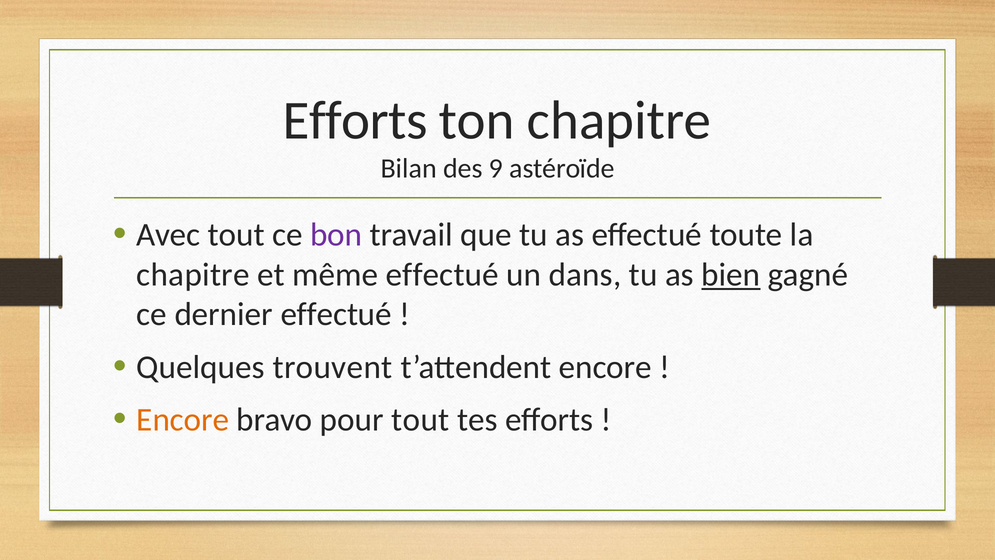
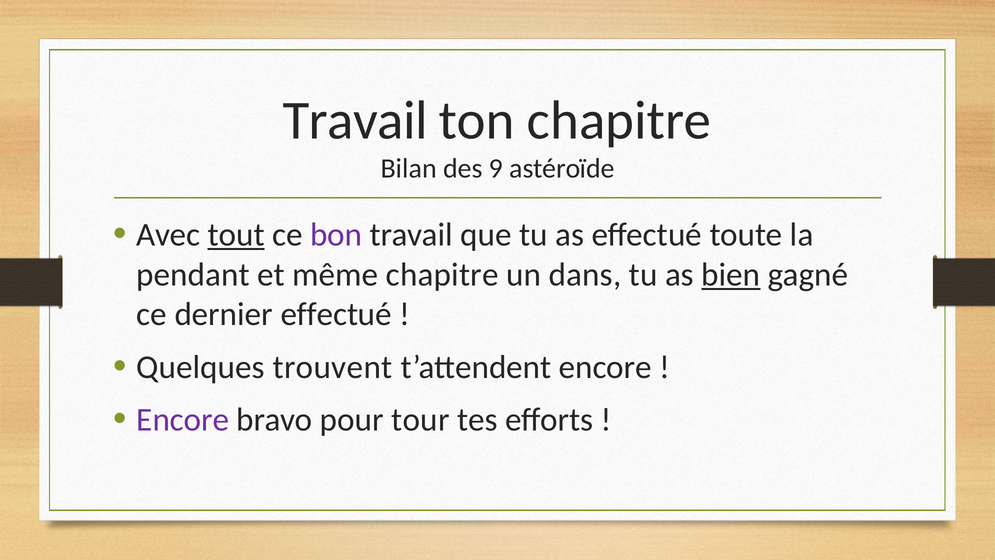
Efforts: Efforts -> Travail (355, 121)
tout underline: none -> present (236, 235)
chapitre: chapitre -> pendant (193, 274)
même effectué: effectué -> chapitre (442, 274)
Encore colour: orange -> purple (183, 420)
pour tout: tout -> tour (420, 420)
